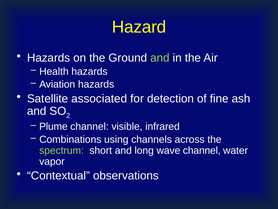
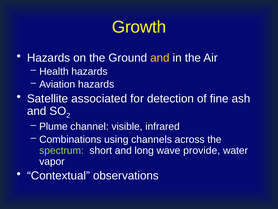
Hazard: Hazard -> Growth (139, 27)
and colour: light green -> yellow (160, 58)
wave channel: channel -> provide (202, 150)
